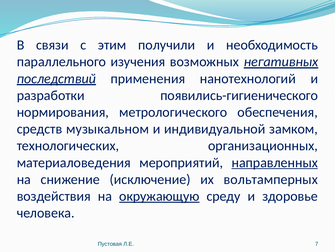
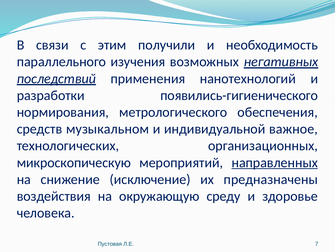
замком: замком -> важное (294, 129)
материаловедения: материаловедения -> микроскопическую (74, 162)
вольтамперных: вольтамперных -> предназначены (271, 179)
окружающую underline: present -> none (159, 196)
